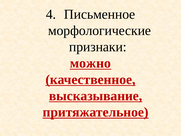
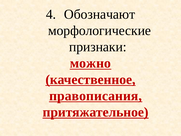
Письменное: Письменное -> Обозначают (100, 14)
высказывание: высказывание -> правописания (96, 96)
